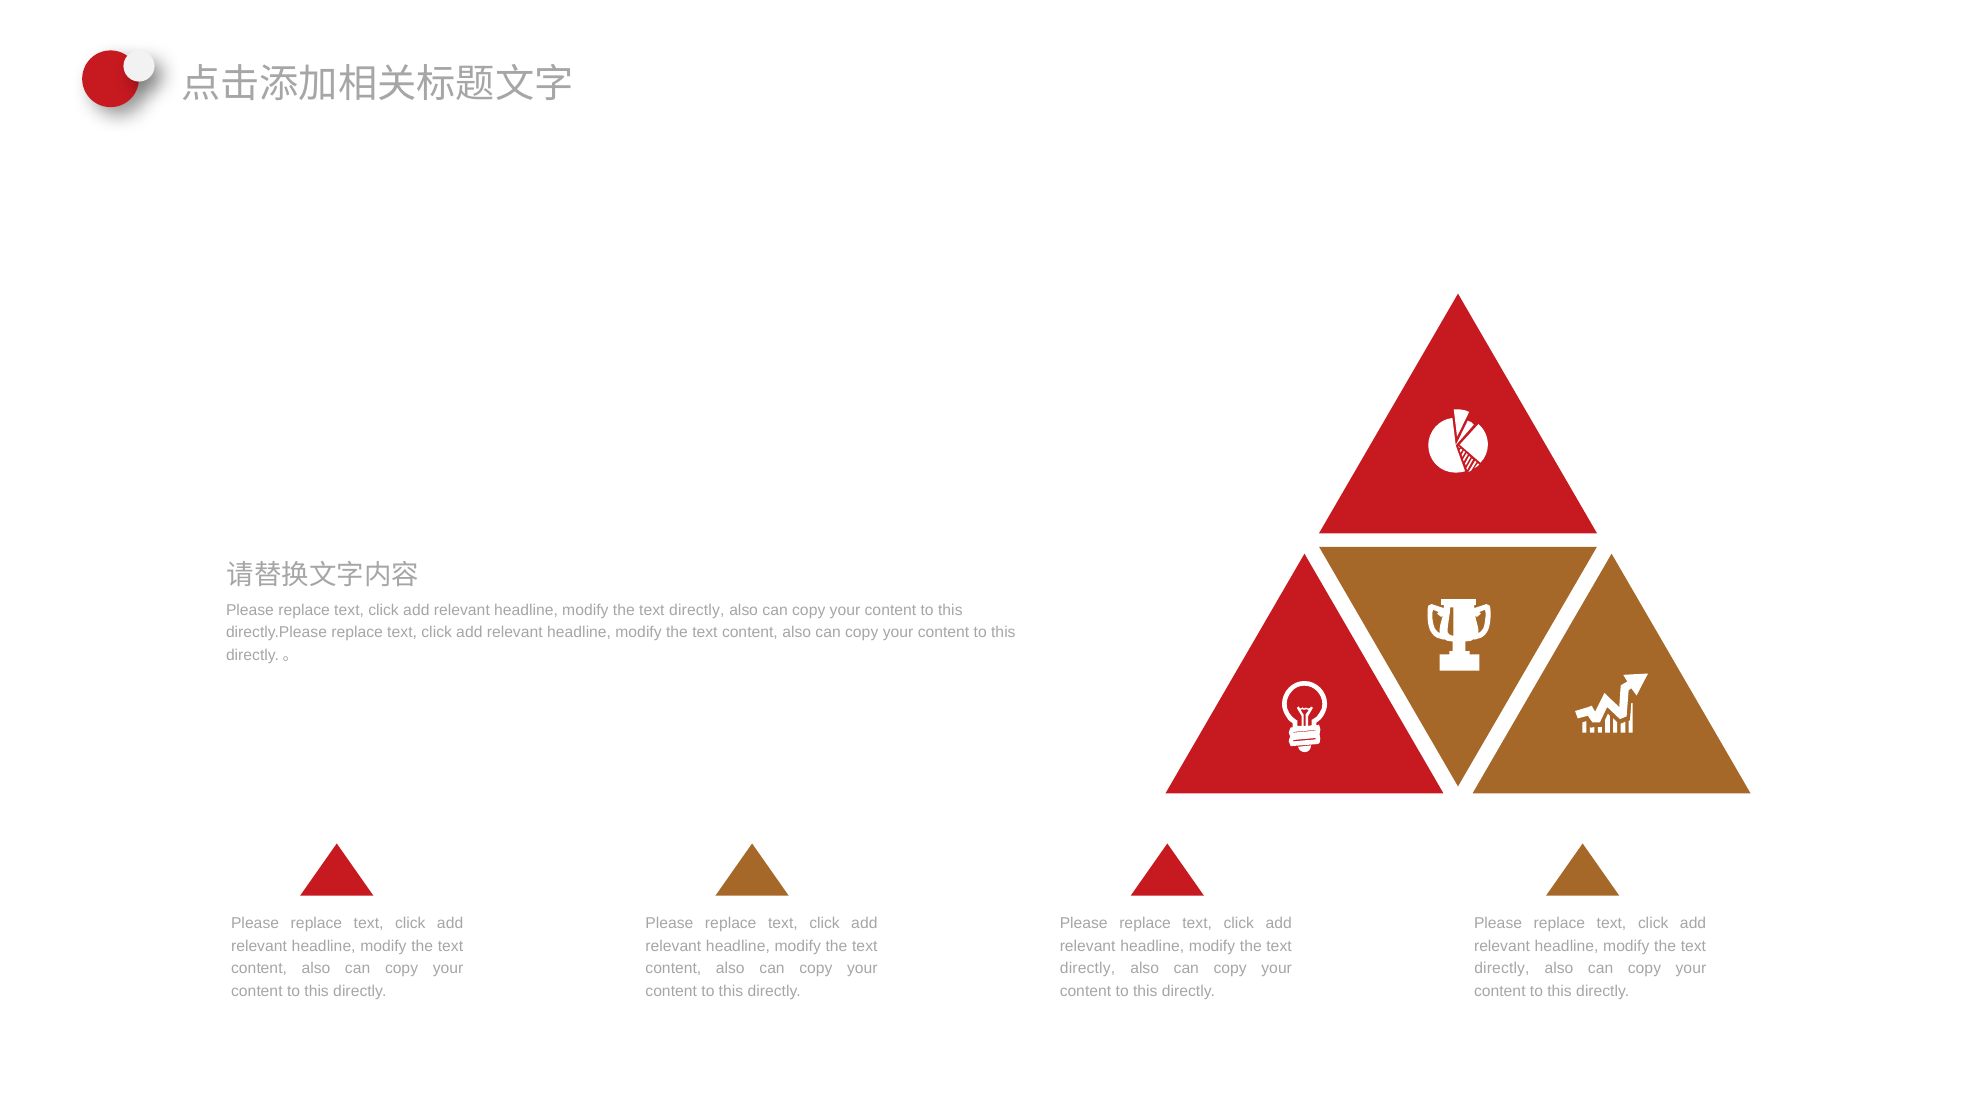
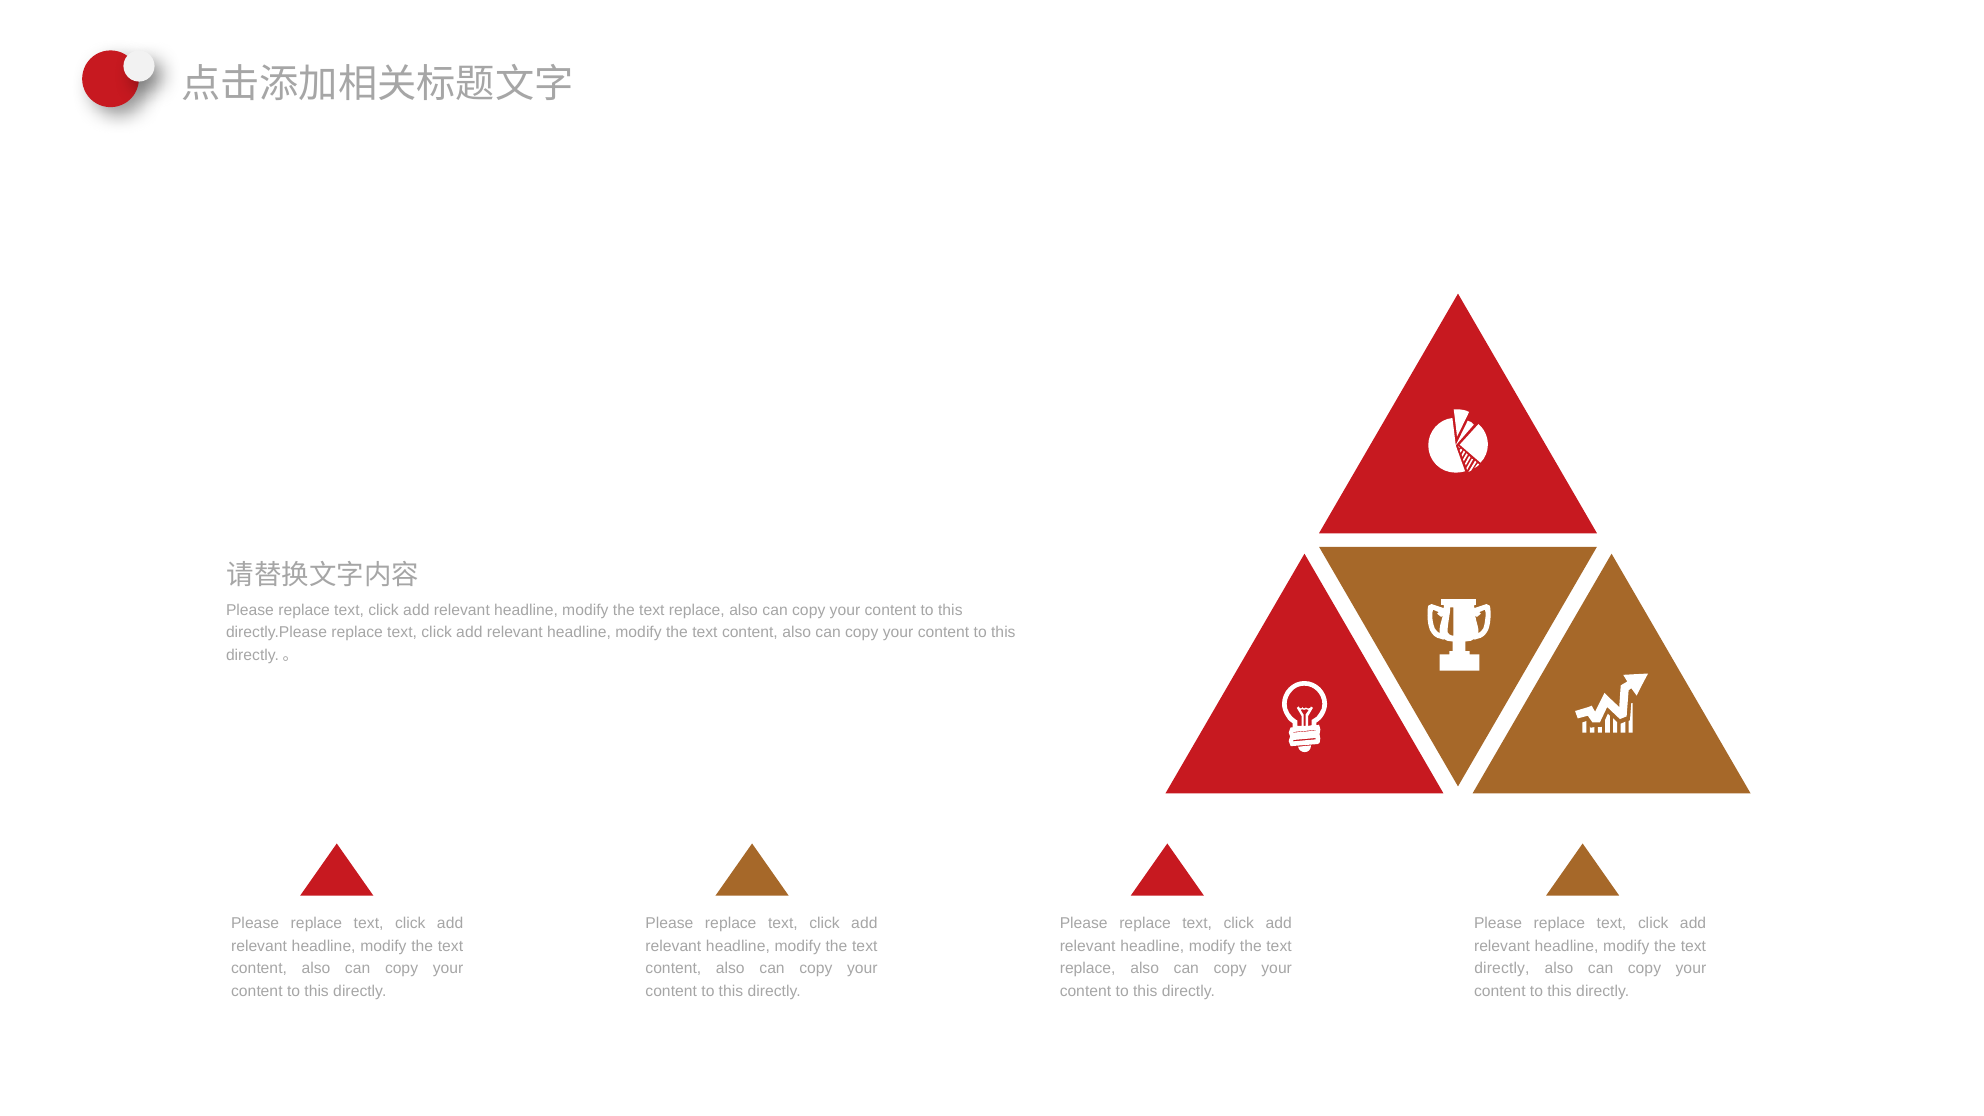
directly: directly -> replace (697, 610)
directly: directly -> replace (1088, 969)
